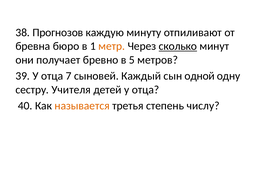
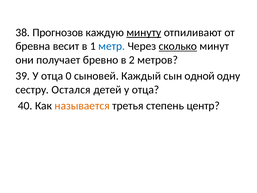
минуту underline: none -> present (144, 32)
бюро: бюро -> весит (66, 46)
метр colour: orange -> blue (112, 46)
5: 5 -> 2 (132, 60)
7: 7 -> 0 (69, 76)
Учителя: Учителя -> Остался (71, 90)
числу: числу -> центр (203, 106)
